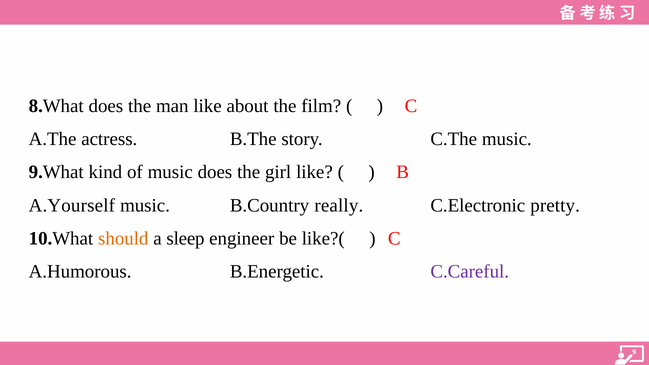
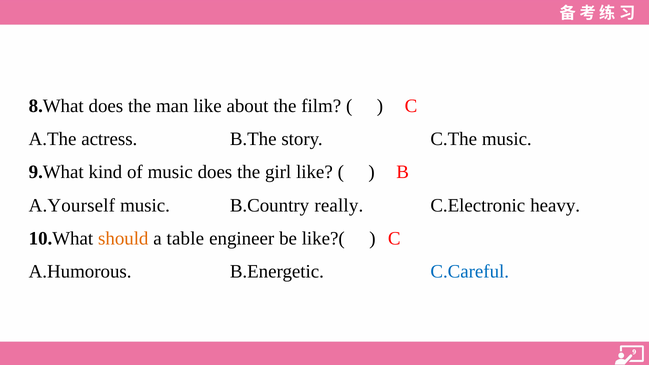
pretty: pretty -> heavy (555, 205)
sleep: sleep -> table (185, 238)
C.Careful colour: purple -> blue (470, 272)
